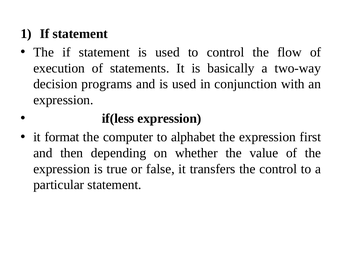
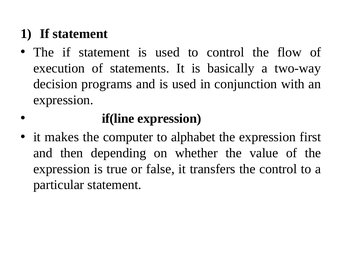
if(less: if(less -> if(line (118, 119)
format: format -> makes (62, 137)
